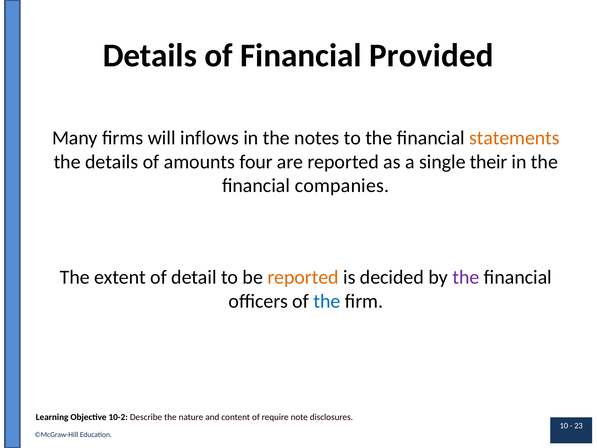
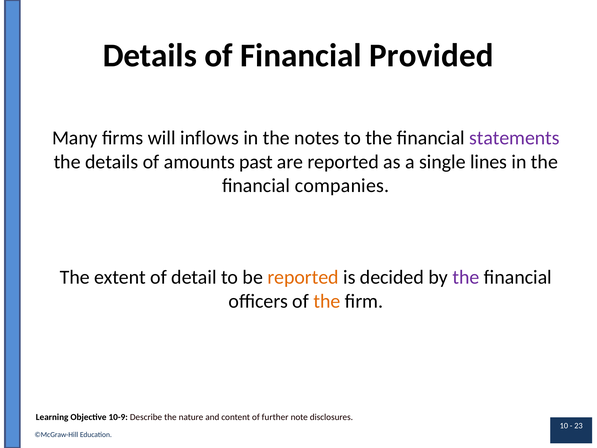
statements colour: orange -> purple (514, 138)
four: four -> past (256, 162)
their: their -> lines (489, 162)
the colour: blue -> orange (327, 301)
10-2: 10-2 -> 10-9 (118, 417)
require: require -> further (275, 417)
